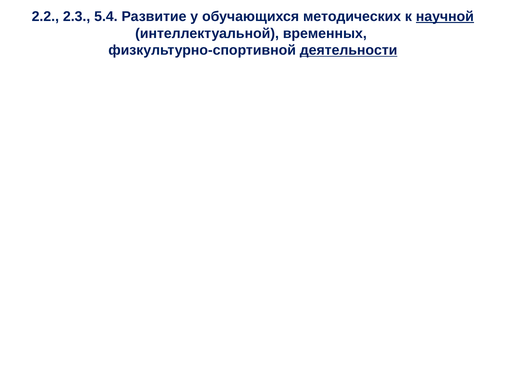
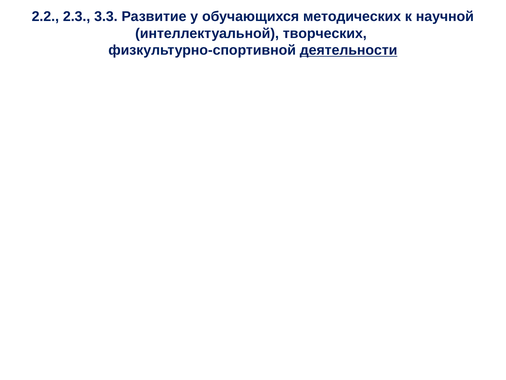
5.4: 5.4 -> 3.3 (106, 16)
научной underline: present -> none (445, 16)
временных: временных -> творческих (325, 33)
